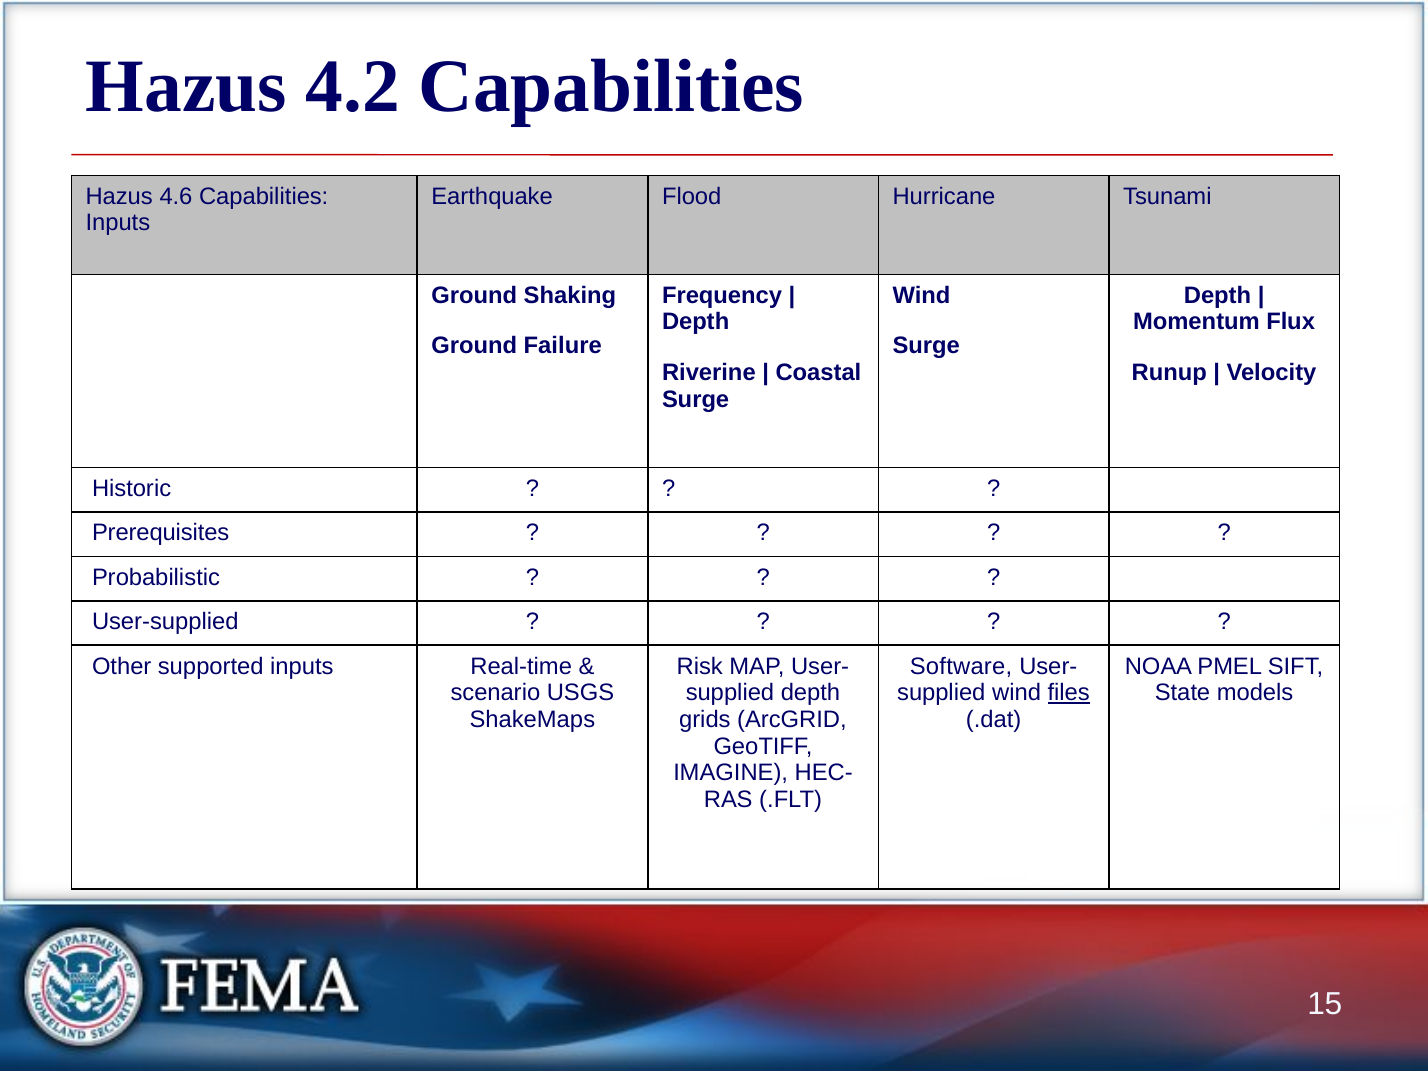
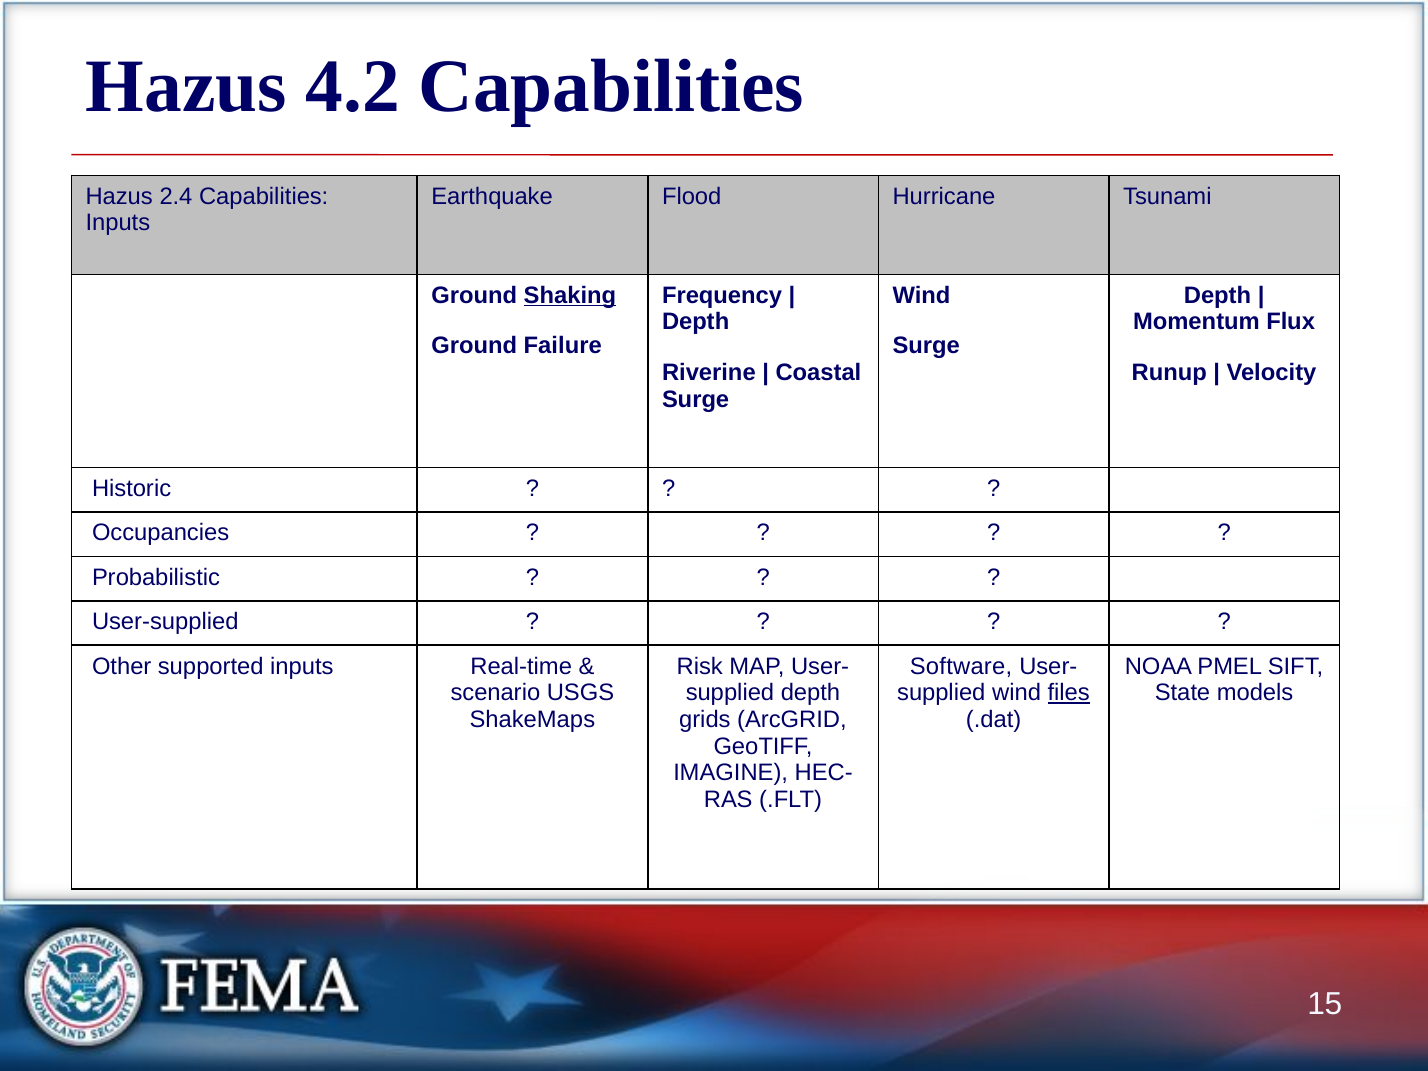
4.6: 4.6 -> 2.4 (176, 196)
Shaking underline: none -> present (570, 295)
Prerequisites: Prerequisites -> Occupancies (161, 533)
